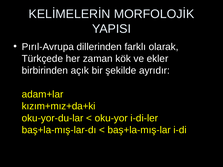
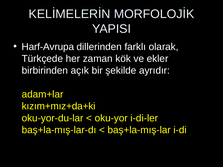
Pırıl-Avrupa: Pırıl-Avrupa -> Harf-Avrupa (48, 47)
